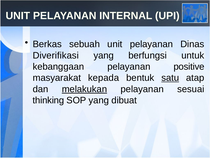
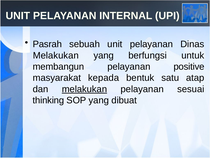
Berkas: Berkas -> Pasrah (47, 44)
Diverifikasi: Diverifikasi -> Melakukan (56, 55)
kebanggaan: kebanggaan -> membangun (58, 66)
satu underline: present -> none (170, 78)
